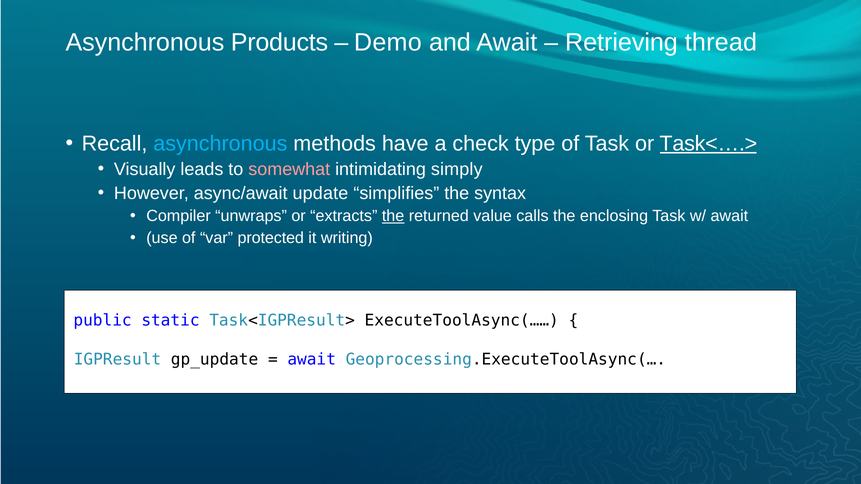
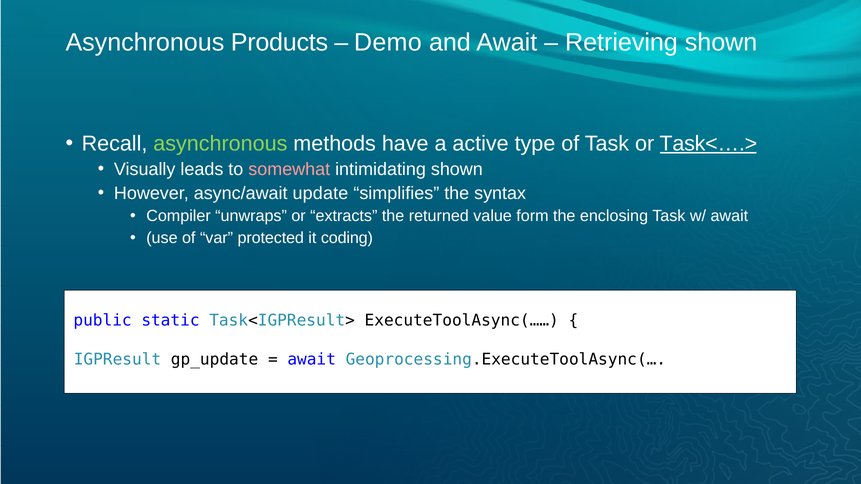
Retrieving thread: thread -> shown (721, 42)
asynchronous colour: light blue -> light green (220, 144)
check: check -> active (481, 144)
intimidating simply: simply -> shown (457, 169)
the underline: present -> none (393, 216)
calls: calls -> form (532, 216)
writing: writing -> coding (347, 238)
